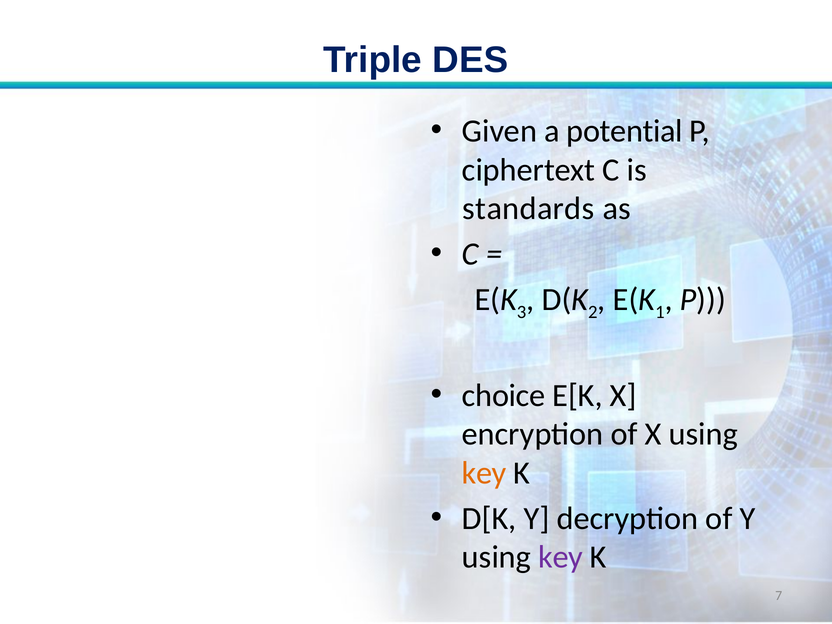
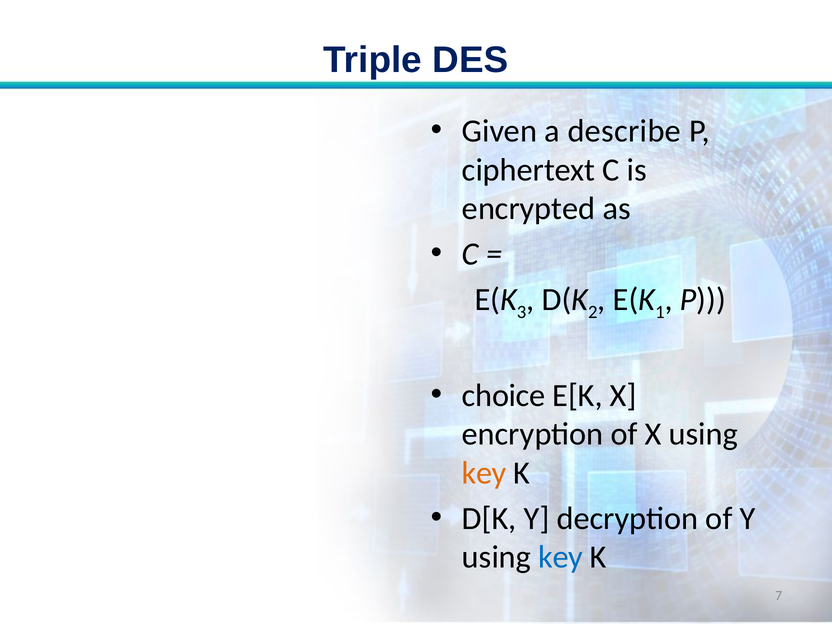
potential: potential -> describe (624, 131)
standards: standards -> encrypted (529, 209)
key colour: purple -> blue (561, 557)
